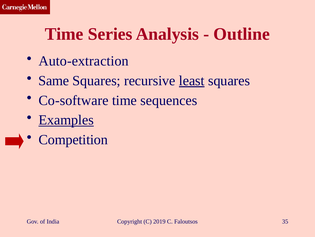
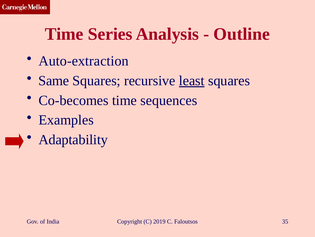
Co-software: Co-software -> Co-becomes (74, 100)
Examples underline: present -> none (66, 120)
Competition: Competition -> Adaptability (73, 139)
